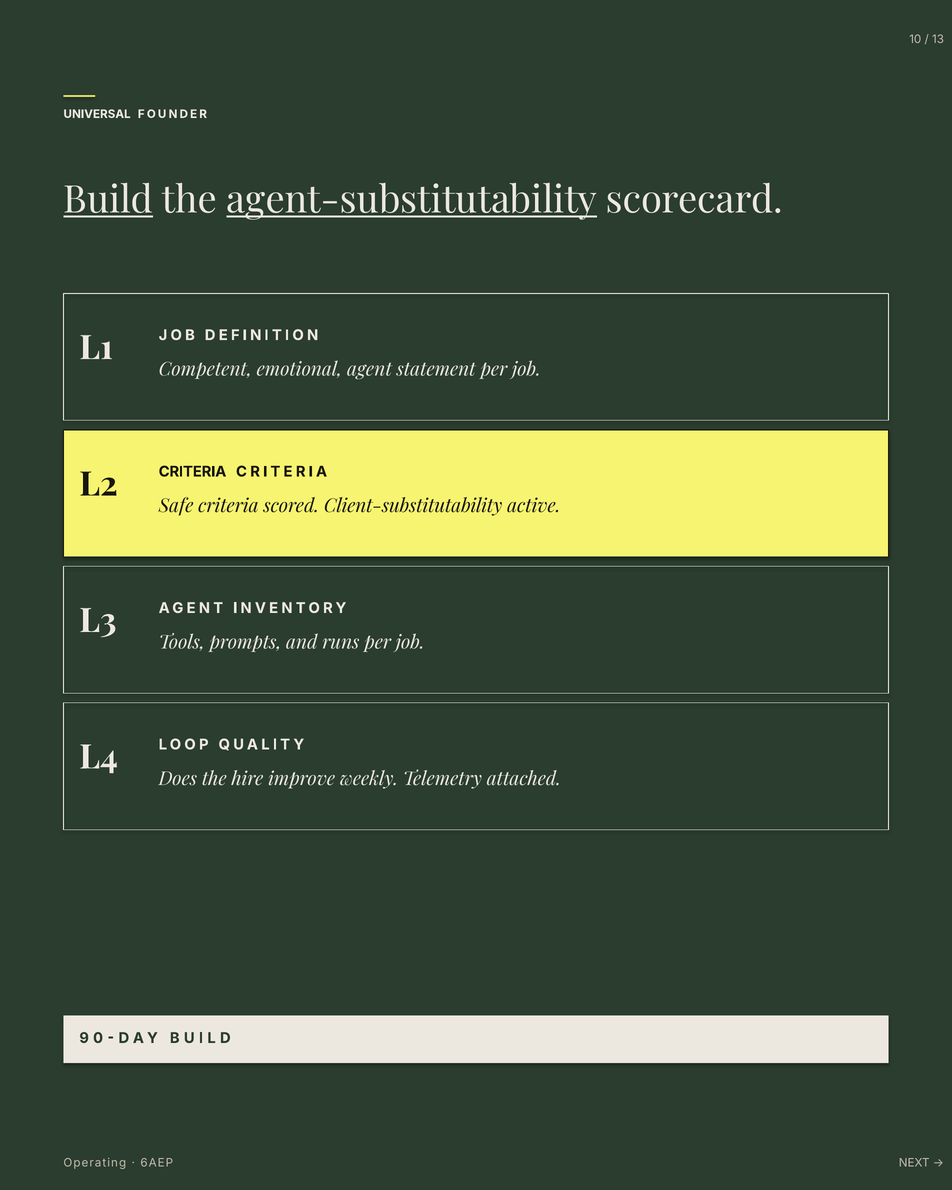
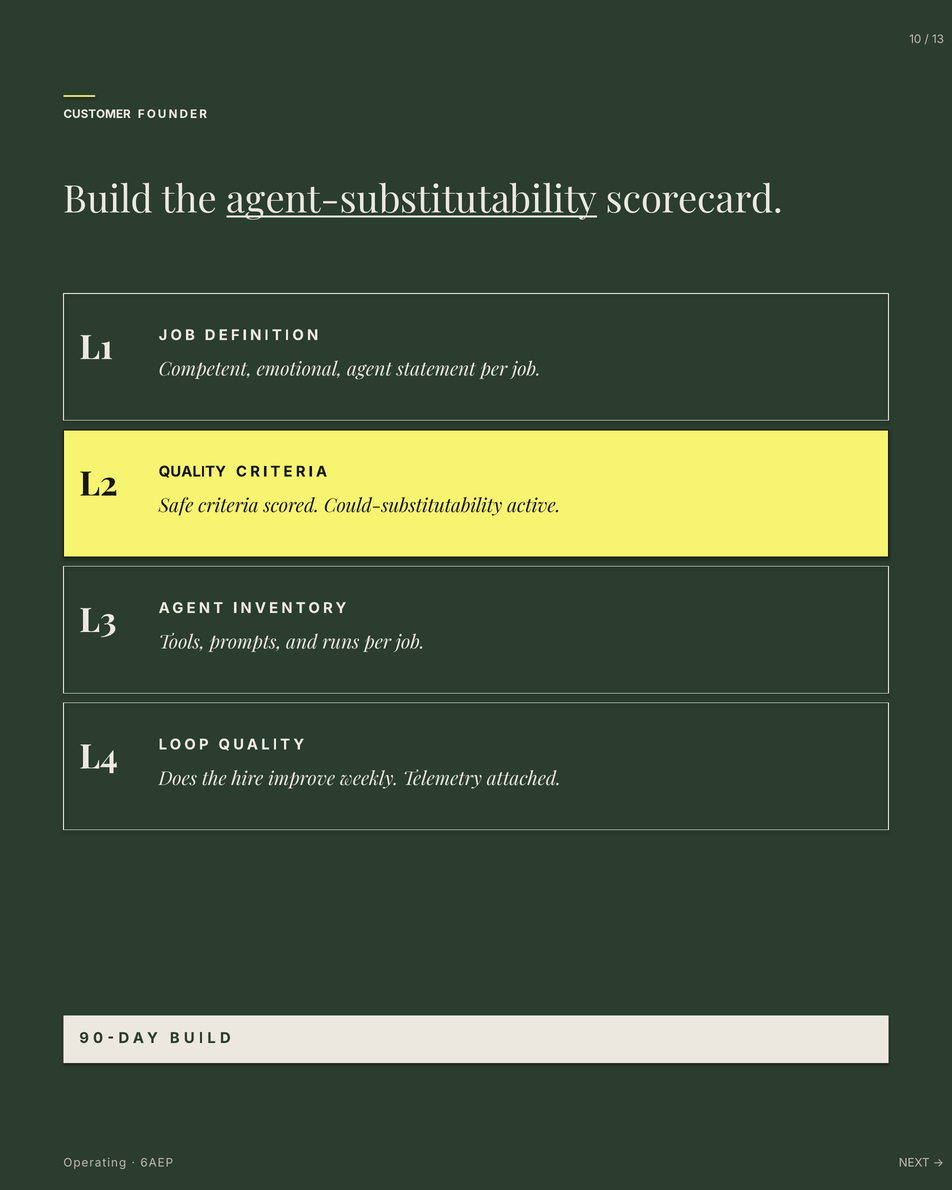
UNIVERSAL: UNIVERSAL -> CUSTOMER (97, 114)
Build underline: present -> none (108, 200)
L2 CRITERIA: CRITERIA -> QUALITY (192, 472)
Client-substitutability: Client-substitutability -> Could-substitutability (413, 506)
